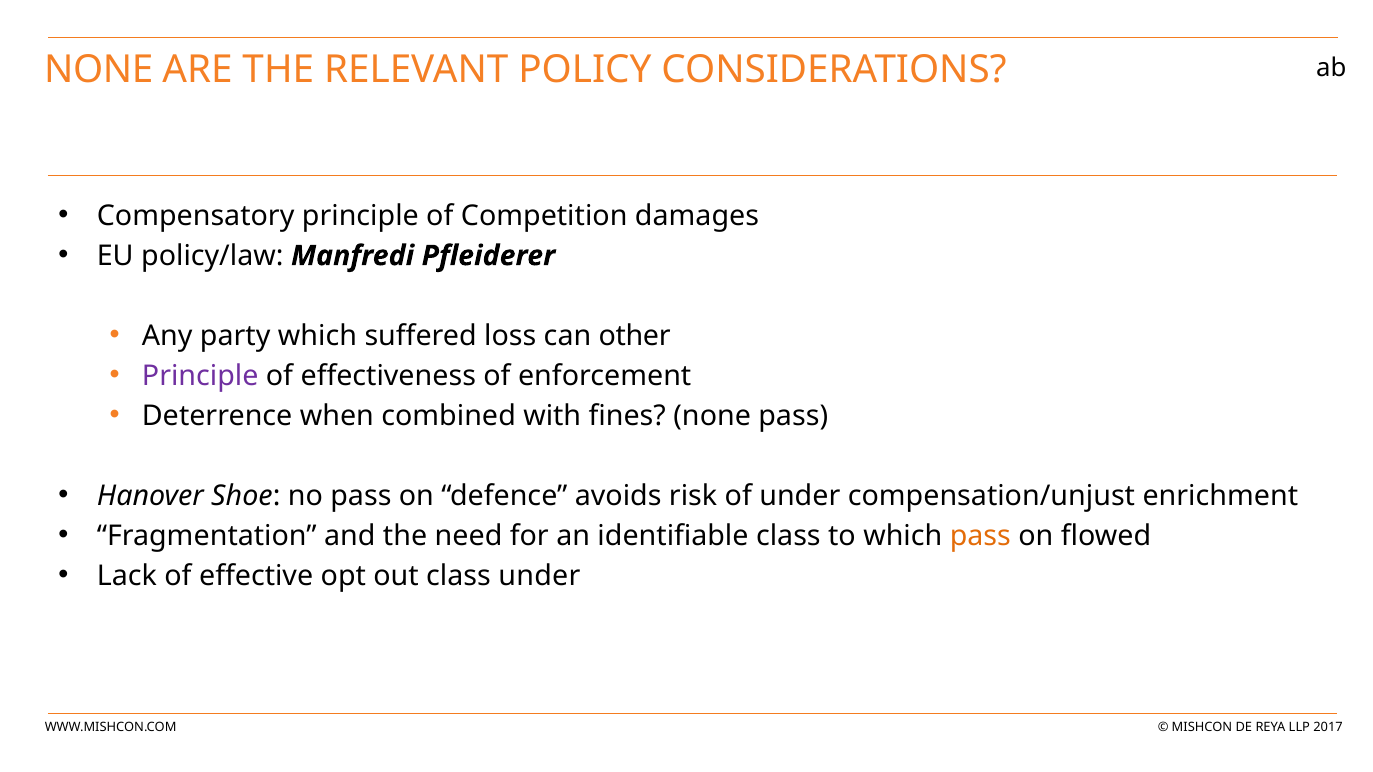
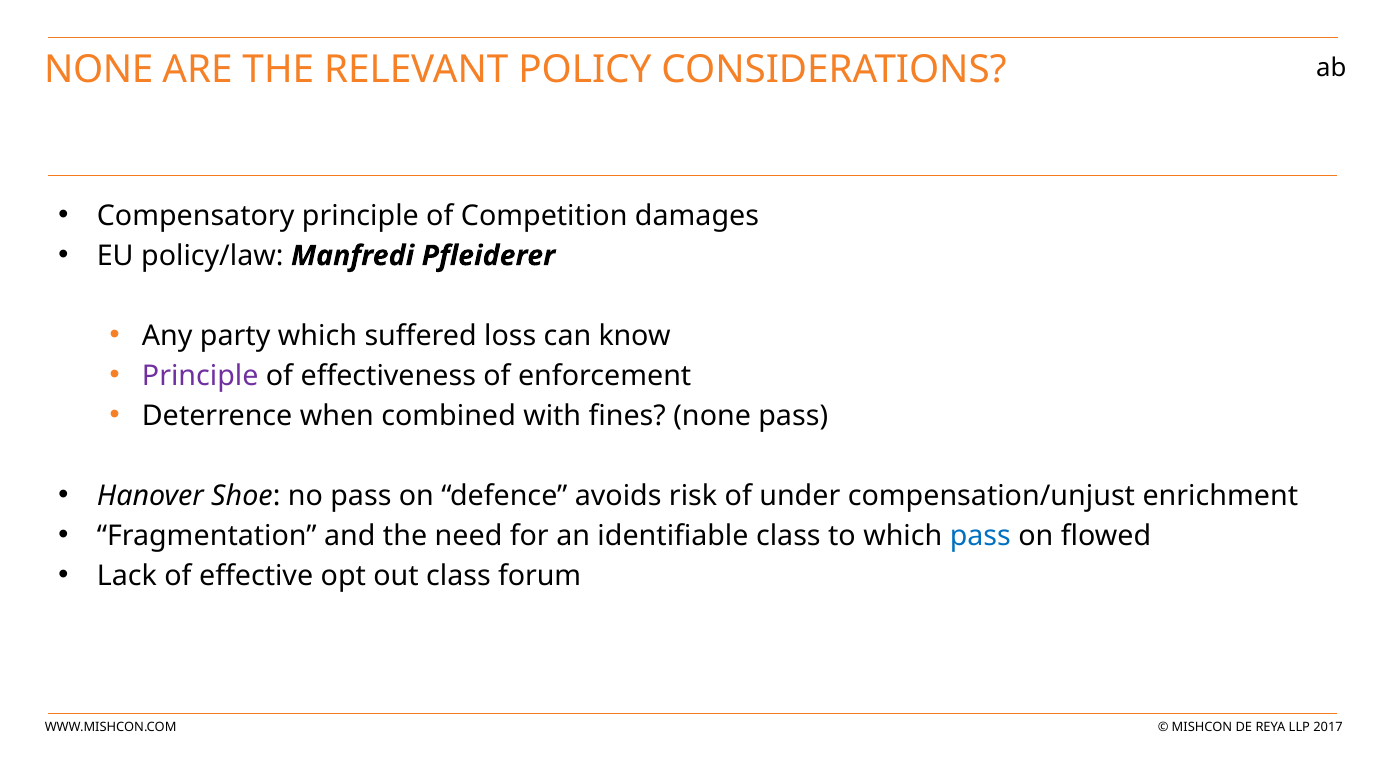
other: other -> know (635, 336)
pass colour: orange -> blue (980, 536)
class under: under -> forum (540, 576)
